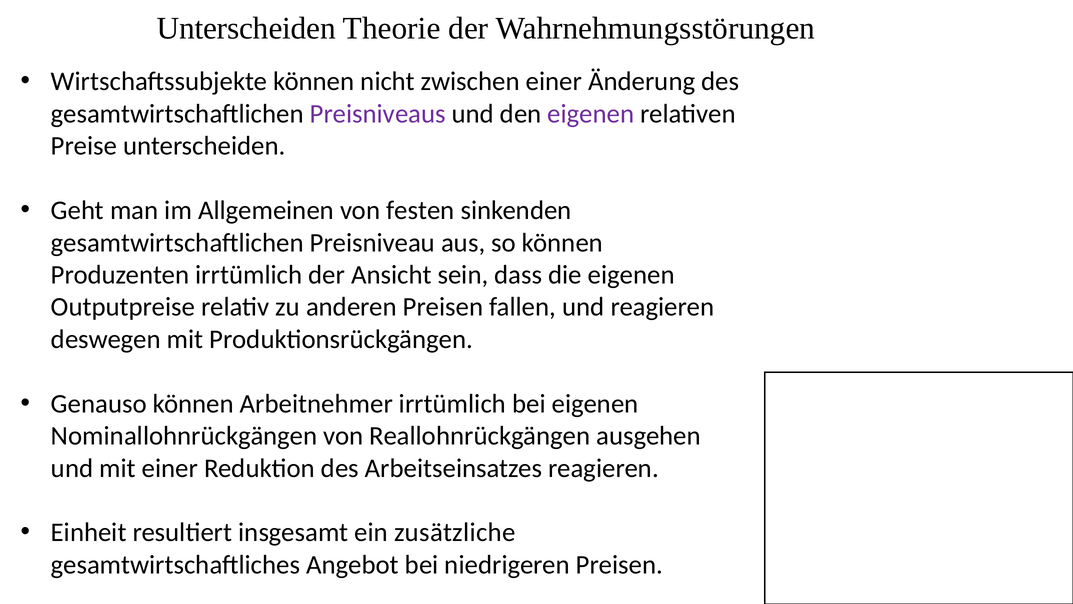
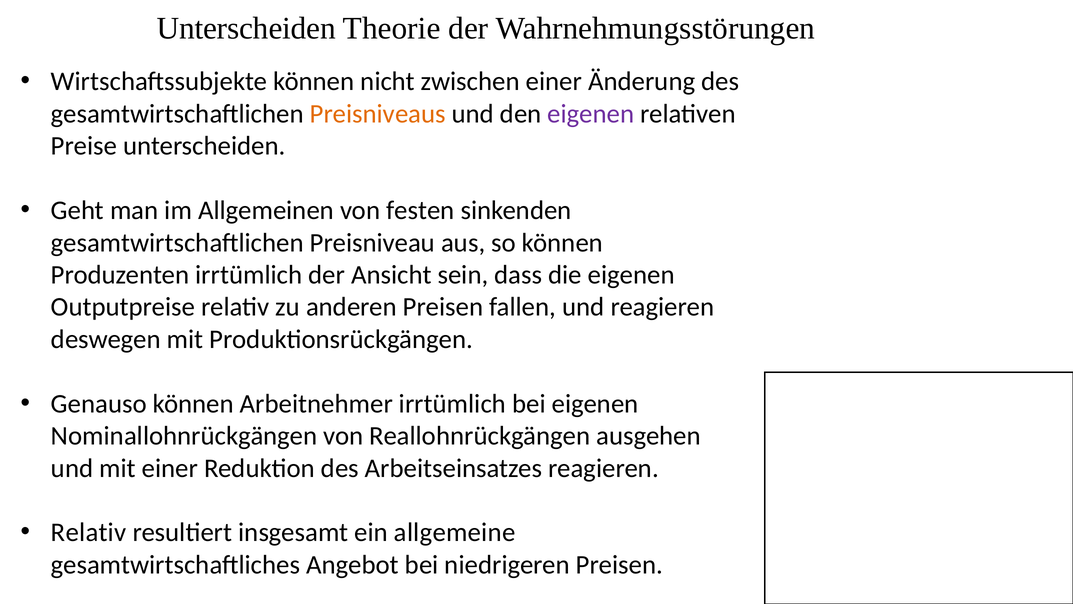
Preisniveaus colour: purple -> orange (378, 114)
Einheit: Einheit -> Relativ (89, 532)
zusätzliche: zusätzliche -> allgemeine (455, 532)
